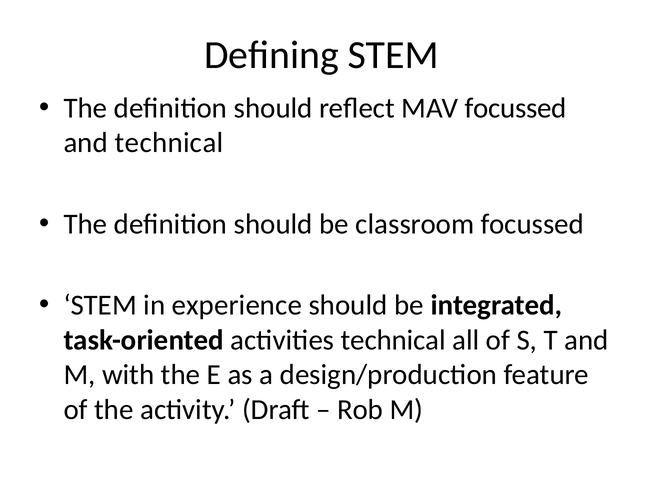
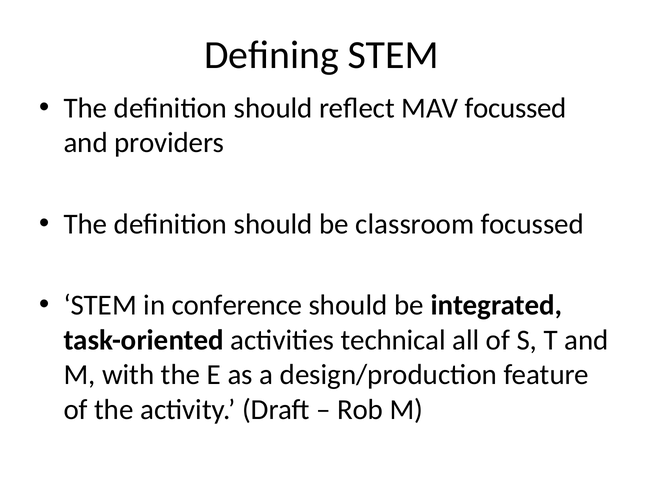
and technical: technical -> providers (169, 143)
experience: experience -> conference (237, 305)
